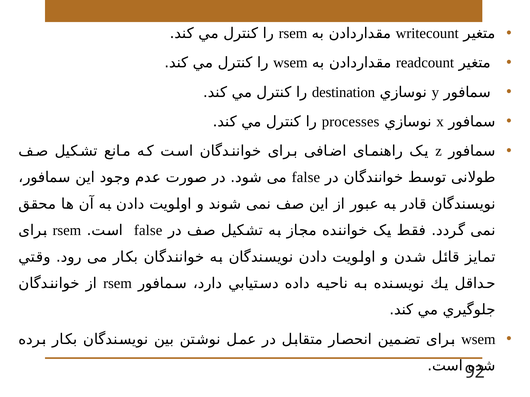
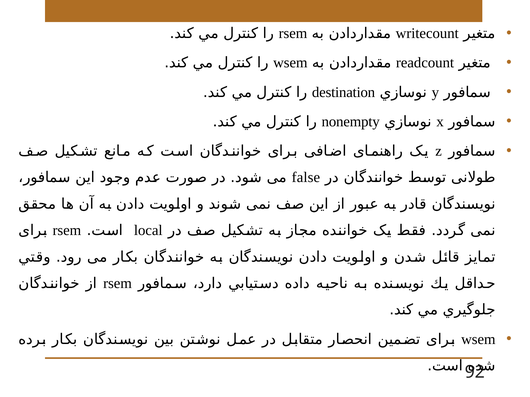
processes: processes -> nonempty (351, 122)
false: false -> local (148, 231)
